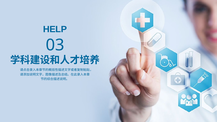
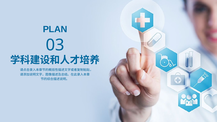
HELP: HELP -> PLAN (55, 29)
